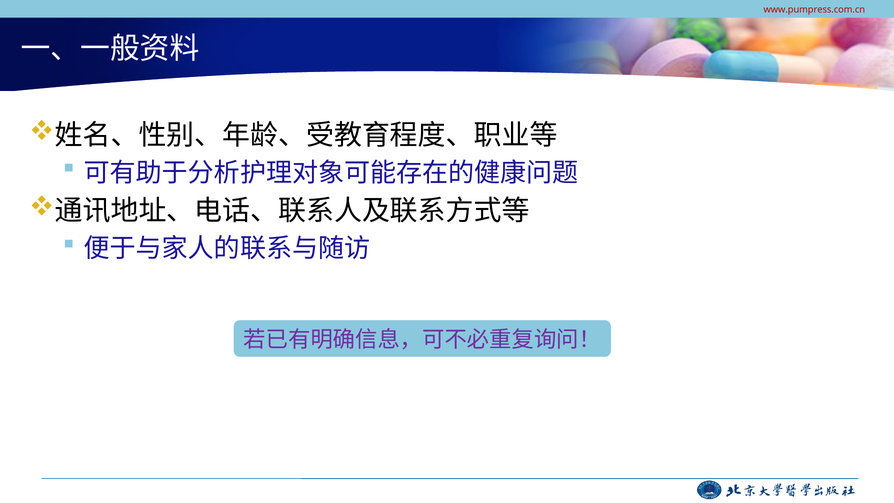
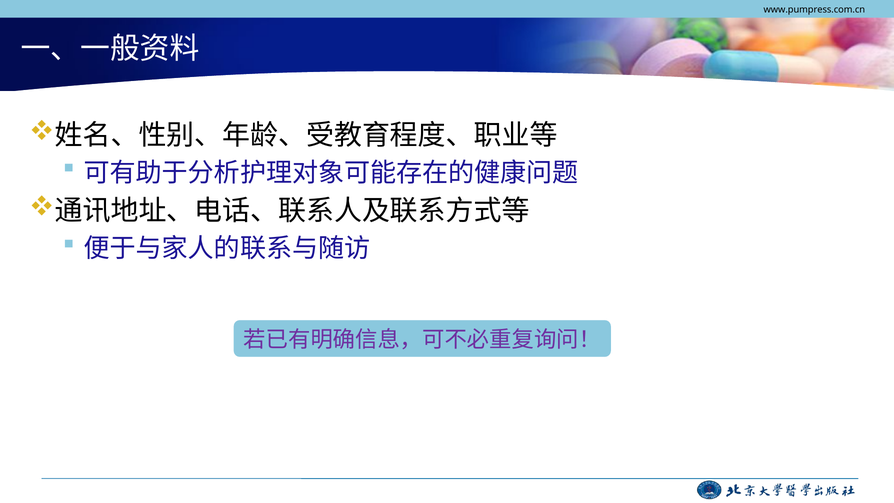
www.pumpress.com.cn colour: red -> black (814, 10)
